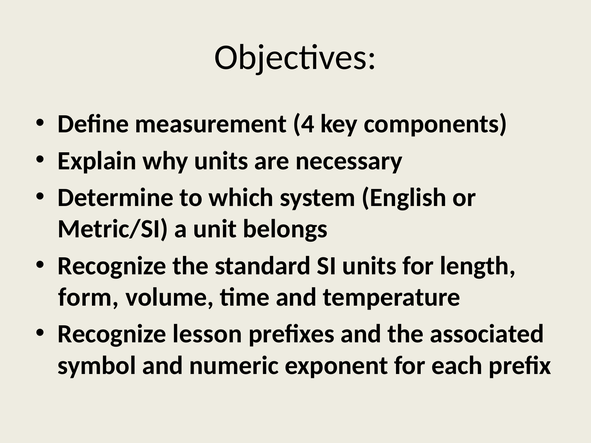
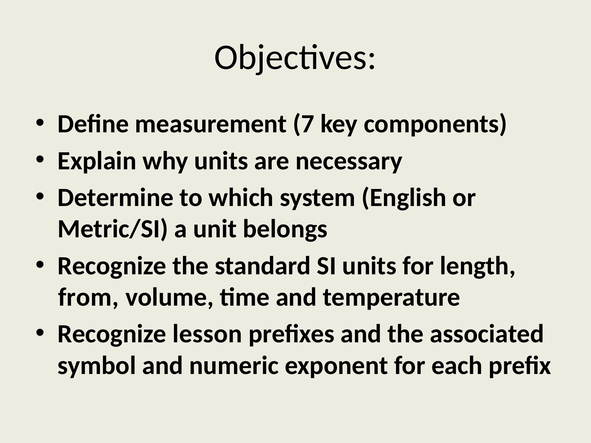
4: 4 -> 7 (304, 124)
form: form -> from (89, 297)
